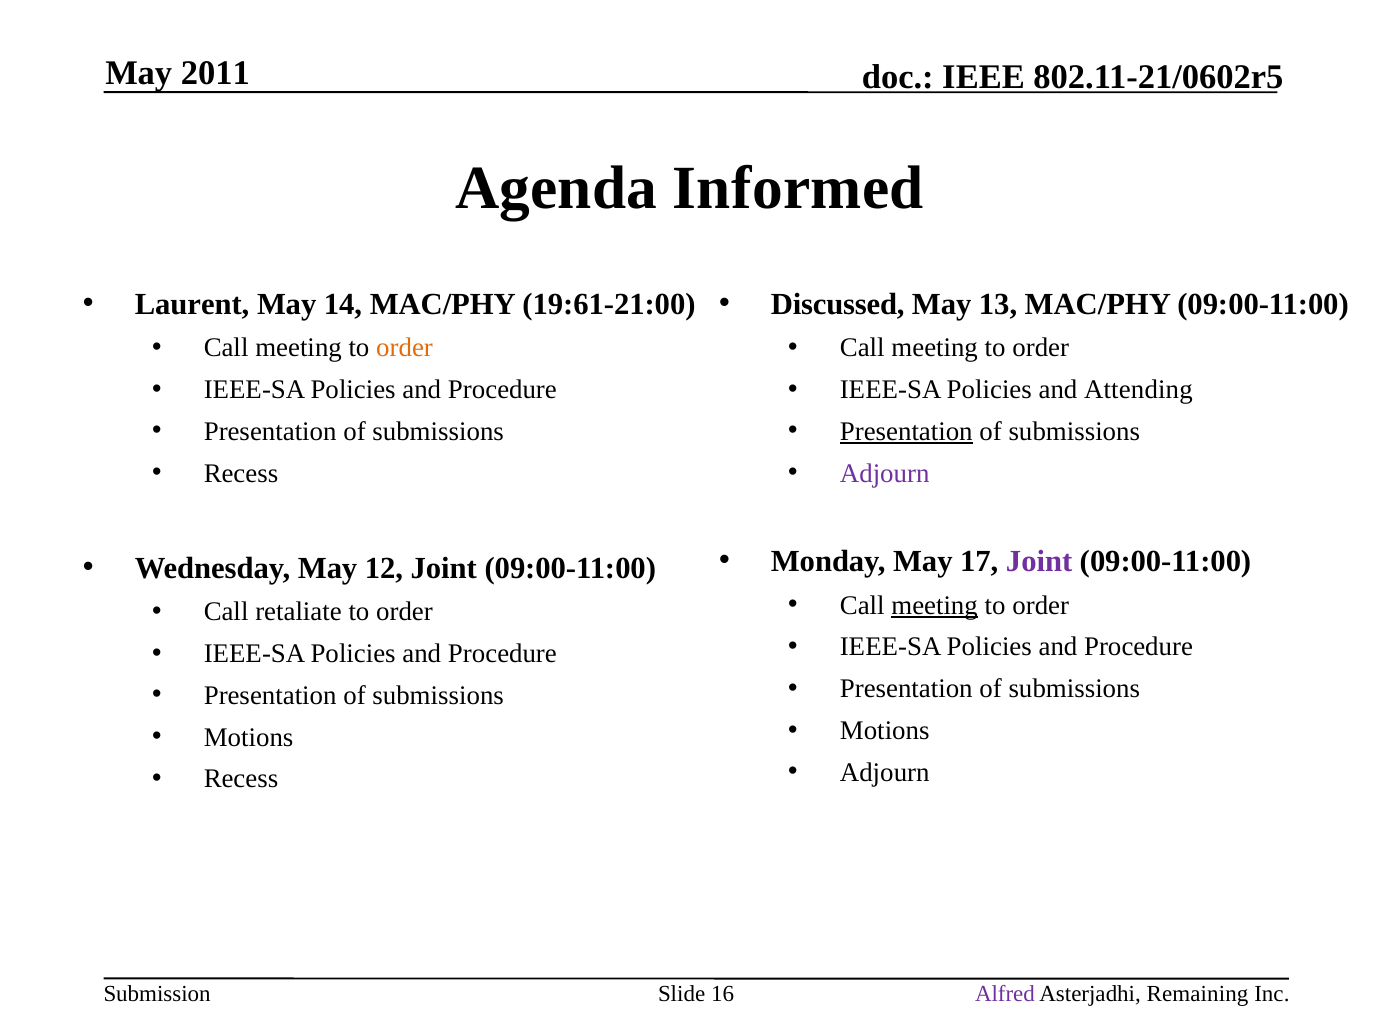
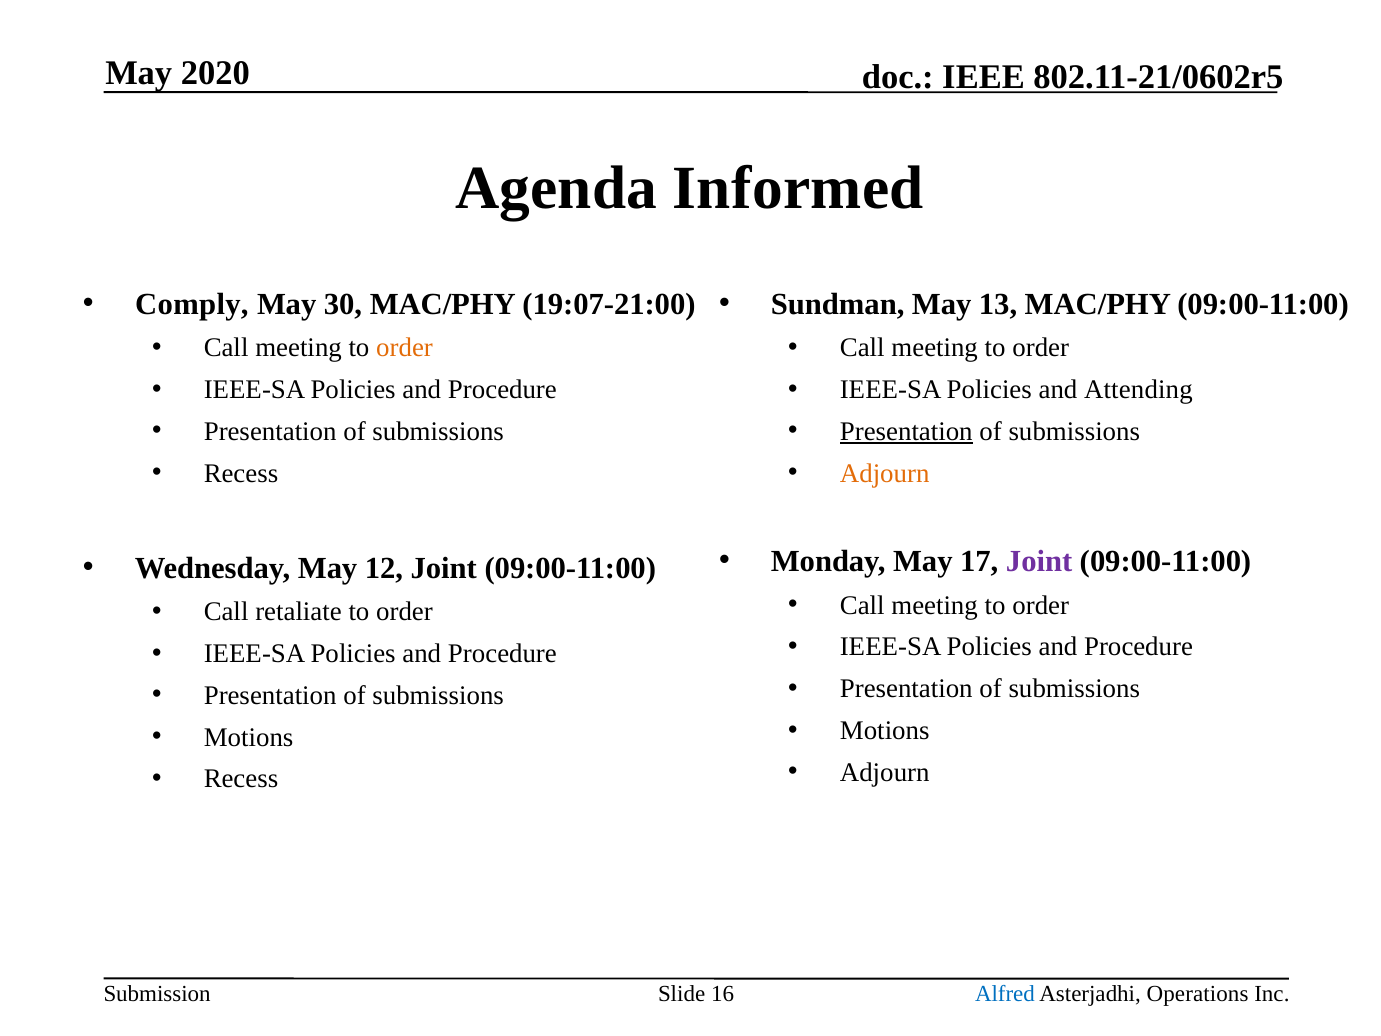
2011: 2011 -> 2020 (215, 73)
Laurent: Laurent -> Comply (192, 304)
14: 14 -> 30 (343, 304)
19:61-21:00: 19:61-21:00 -> 19:07-21:00 (609, 304)
Discussed: Discussed -> Sundman (838, 304)
Adjourn colour: purple -> orange (885, 473)
meeting underline: present -> none (935, 605)
Alfred colour: purple -> blue (1005, 993)
Remaining: Remaining -> Operations (1198, 993)
